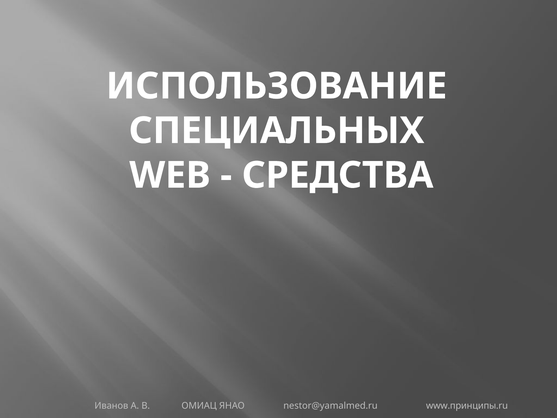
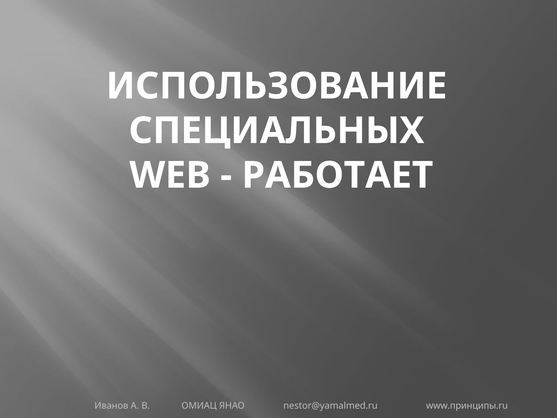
СРЕДСТВА: СРЕДСТВА -> РАБОТАЕТ (338, 175)
